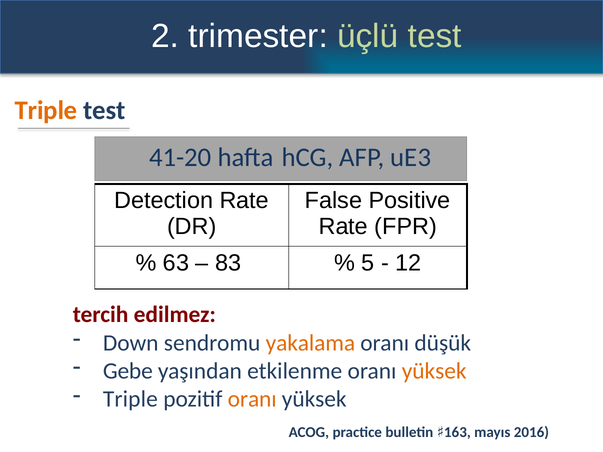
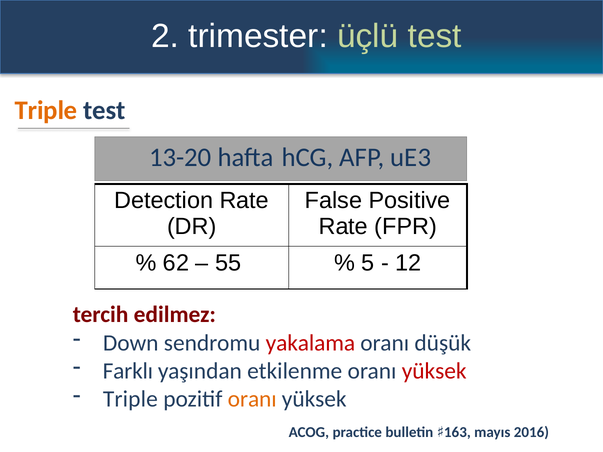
41-20: 41-20 -> 13-20 (180, 158)
63: 63 -> 62 (176, 263)
83: 83 -> 55 (228, 263)
yakalama colour: orange -> red (310, 343)
Gebe: Gebe -> Farklı (128, 371)
yüksek colour: orange -> red (434, 371)
